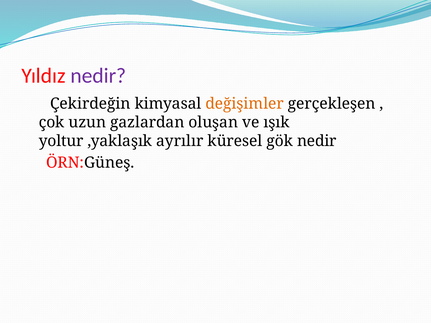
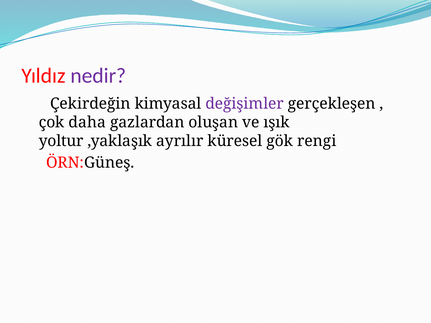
değişimler colour: orange -> purple (245, 104)
uzun: uzun -> daha (87, 122)
gök nedir: nedir -> rengi (317, 141)
